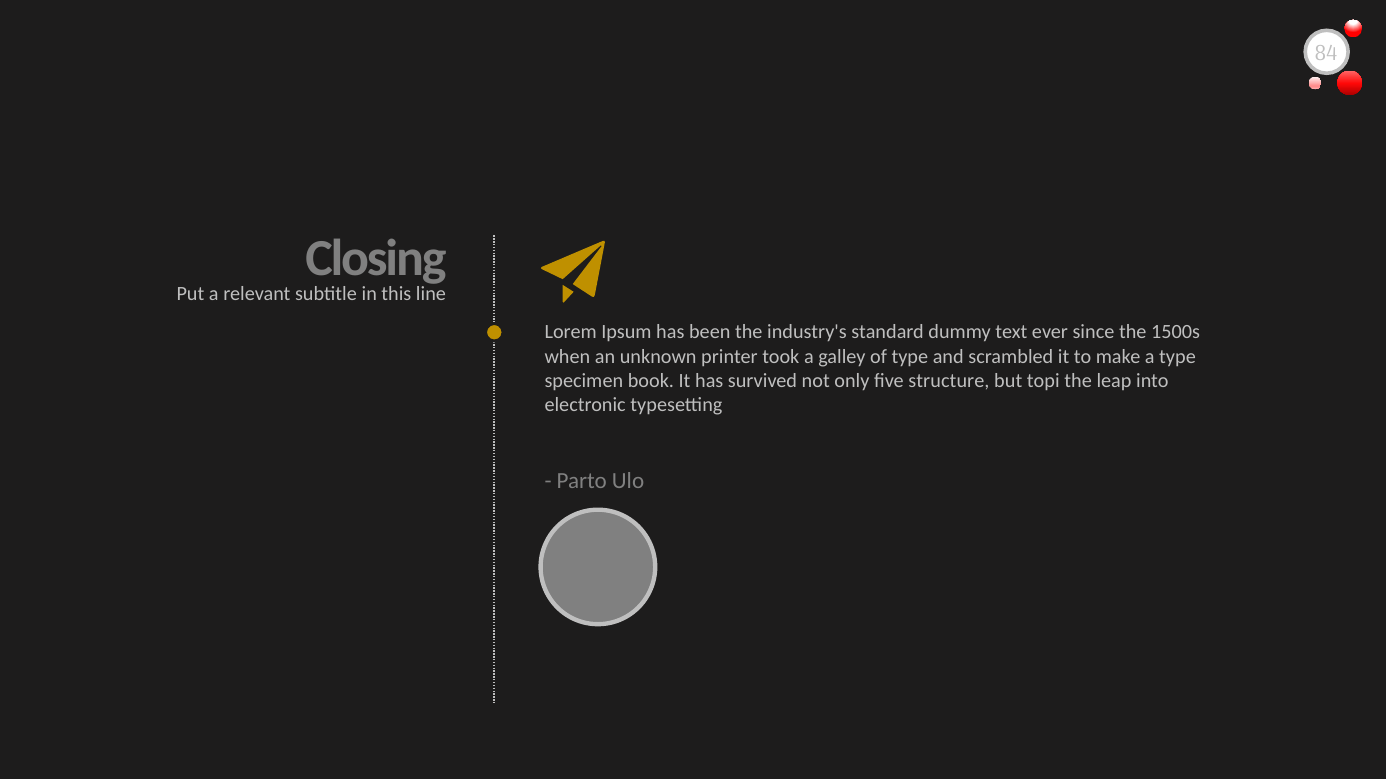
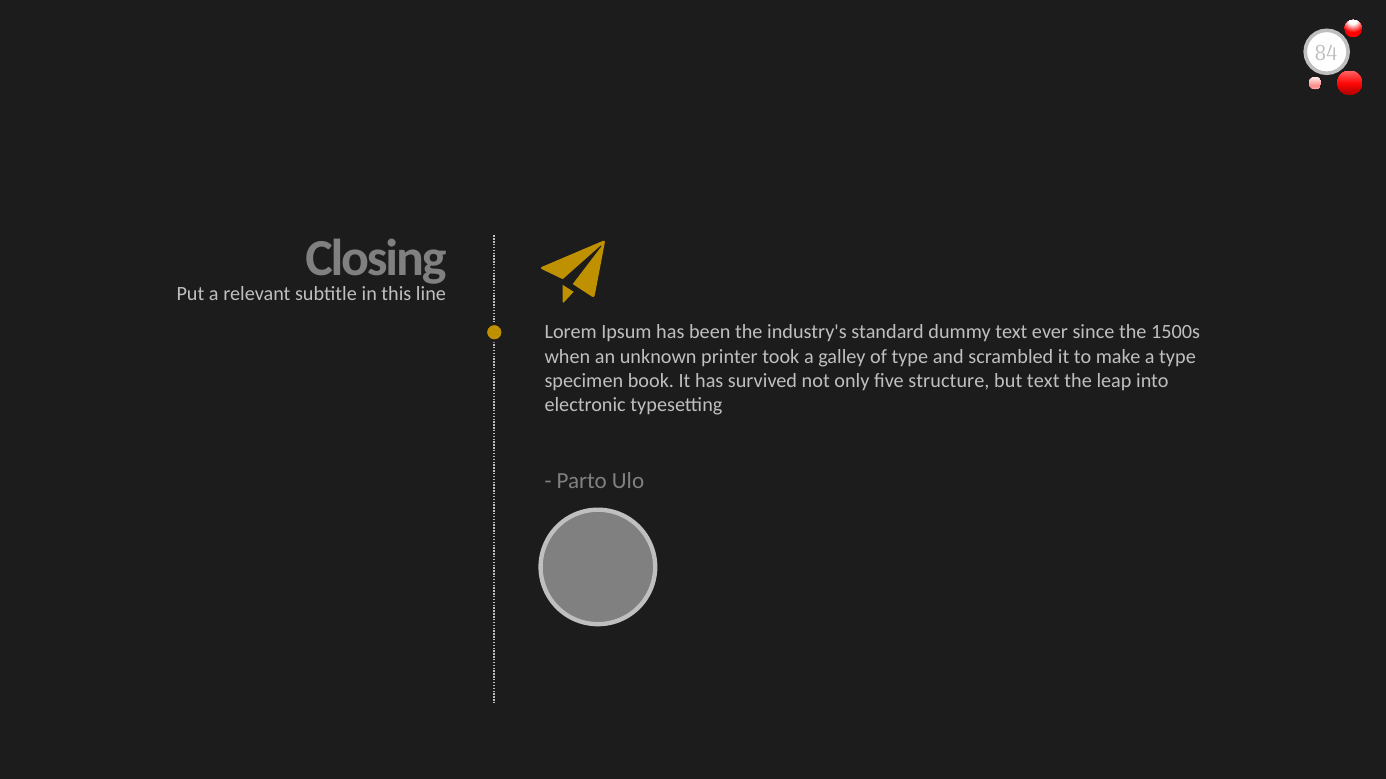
but topi: topi -> text (1043, 381)
